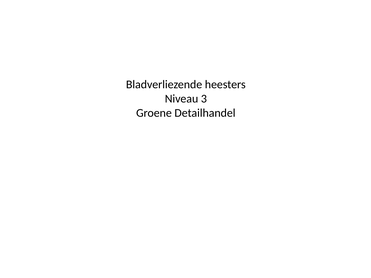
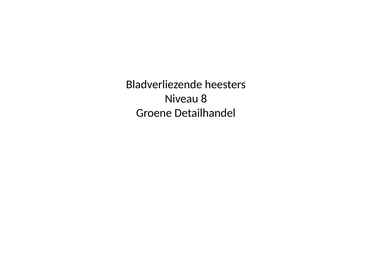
3: 3 -> 8 (204, 99)
